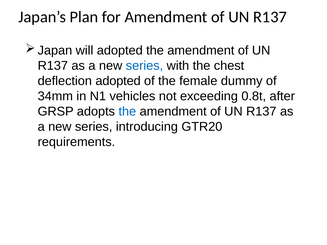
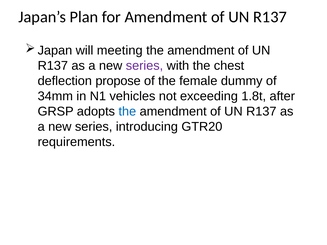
will adopted: adopted -> meeting (120, 51)
series colour: blue -> purple (144, 66)
deflection adopted: adopted -> propose (118, 81)
0.8t: 0.8t -> 1.8t (254, 96)
